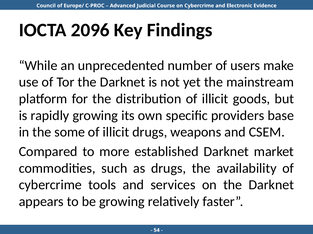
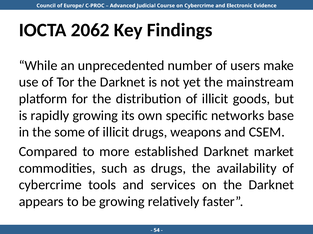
2096: 2096 -> 2062 (90, 30)
providers: providers -> networks (238, 116)
